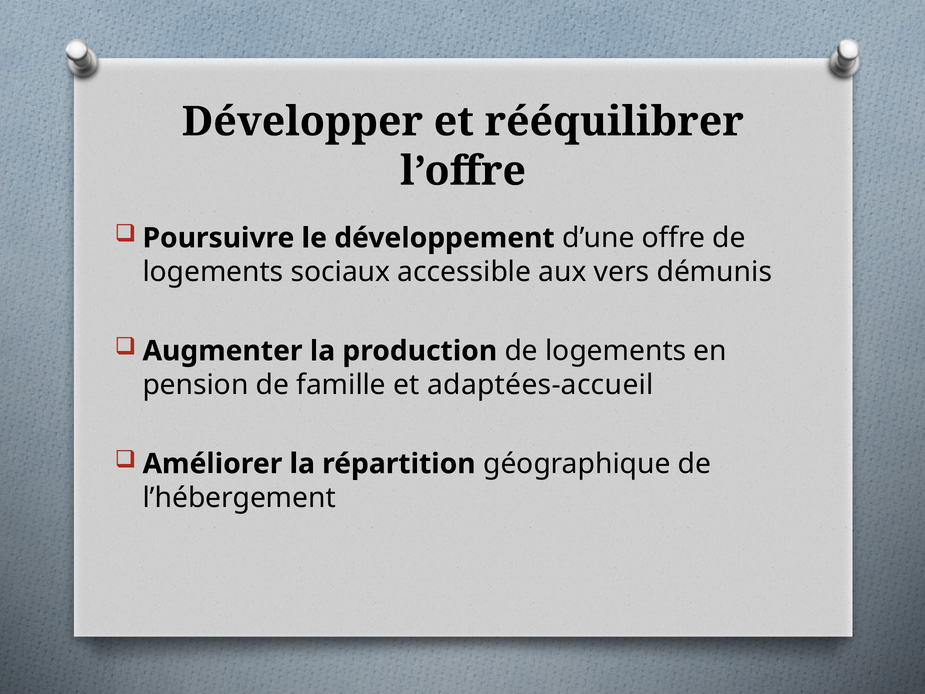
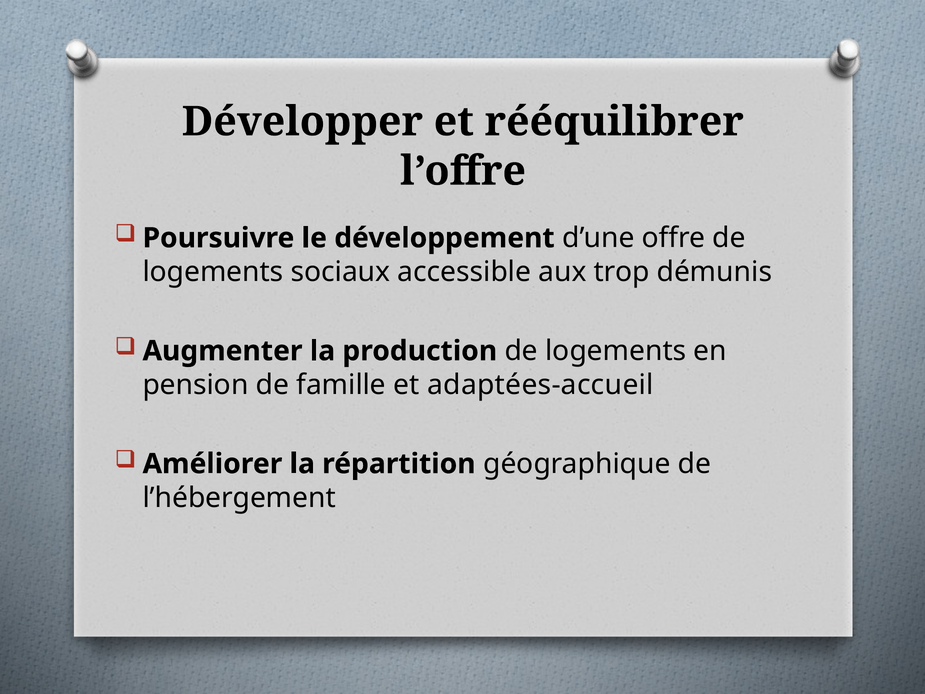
vers: vers -> trop (622, 272)
